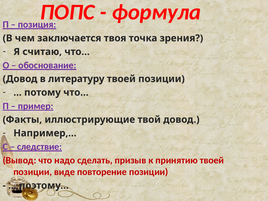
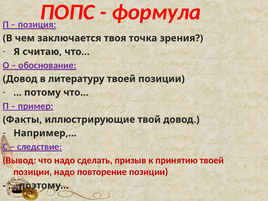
позиции виде: виде -> надо (65, 172)
